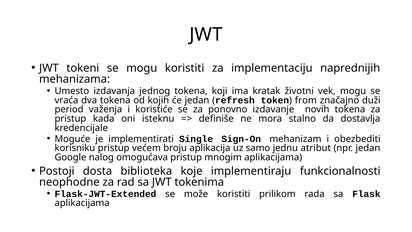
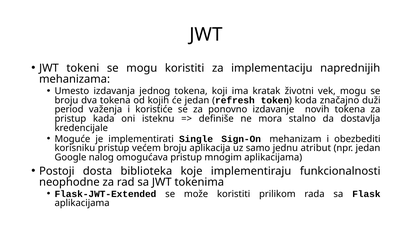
vraća: vraća -> broju (66, 100)
from: from -> koda (306, 100)
